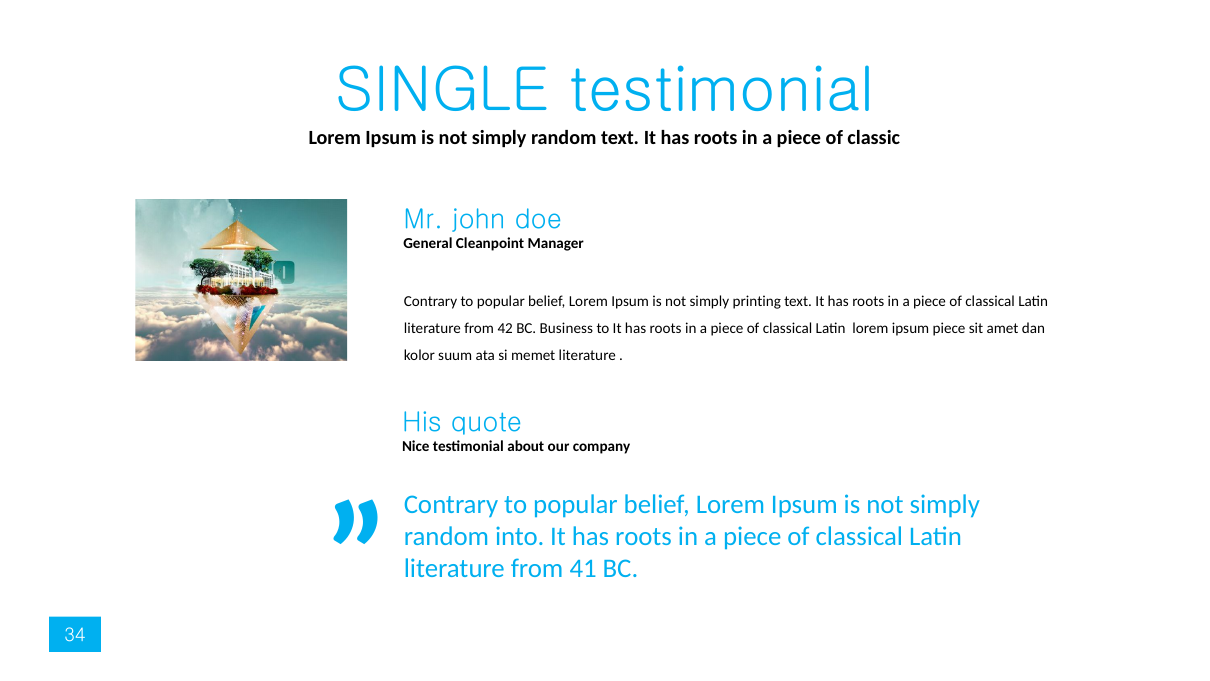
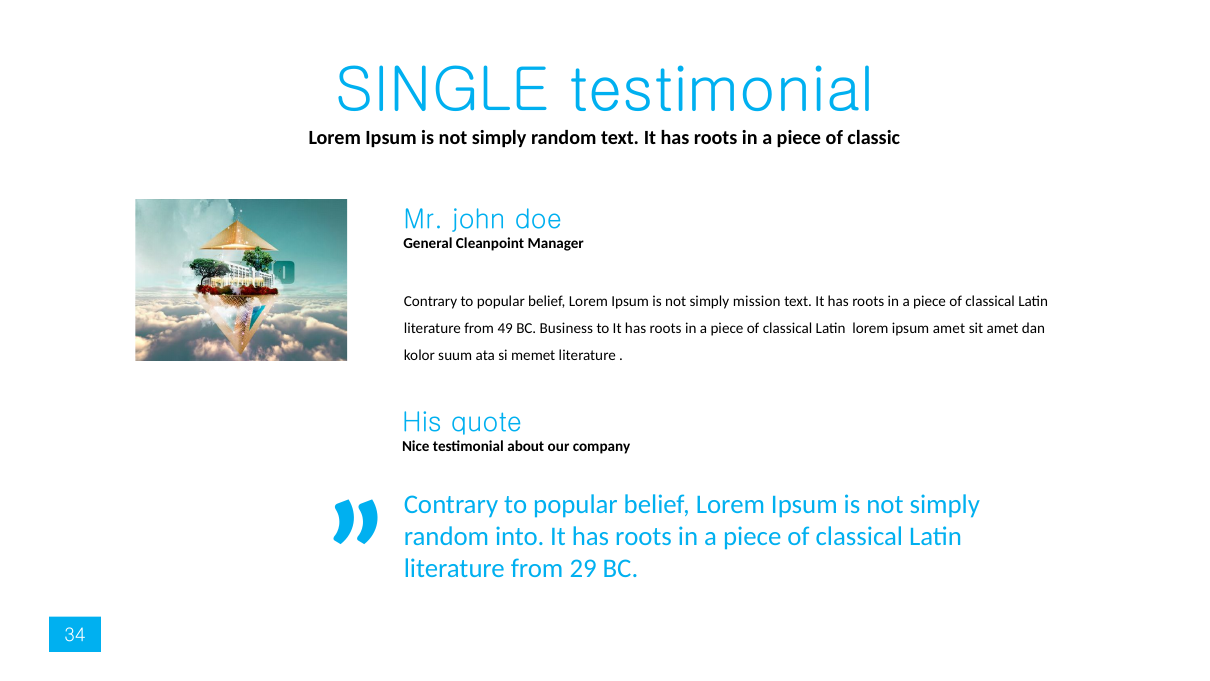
printing: printing -> mission (757, 301)
42: 42 -> 49 (505, 328)
ipsum piece: piece -> amet (949, 328)
41: 41 -> 29 (583, 569)
